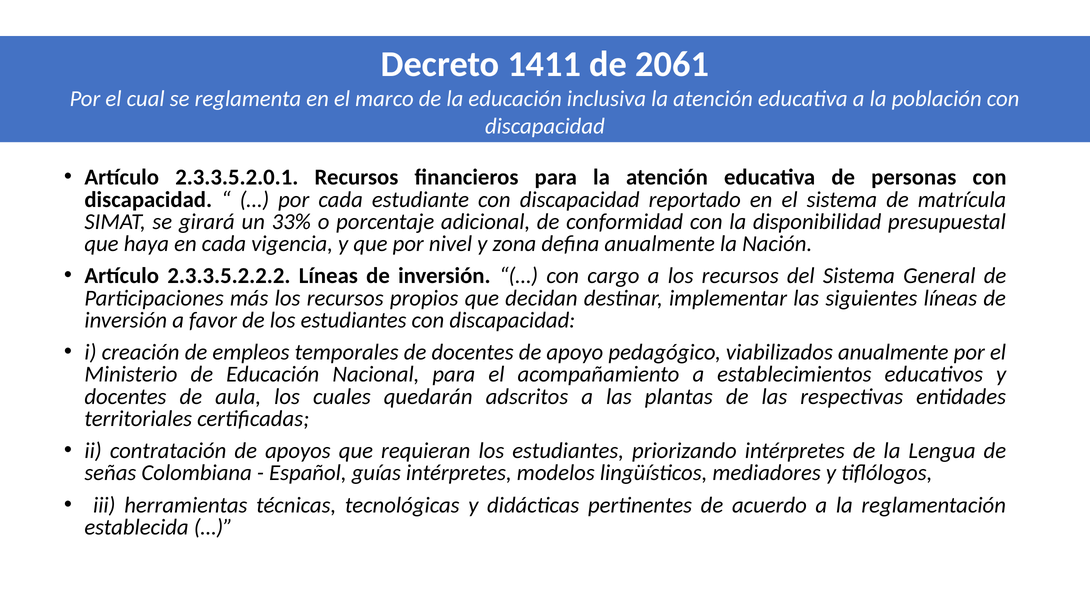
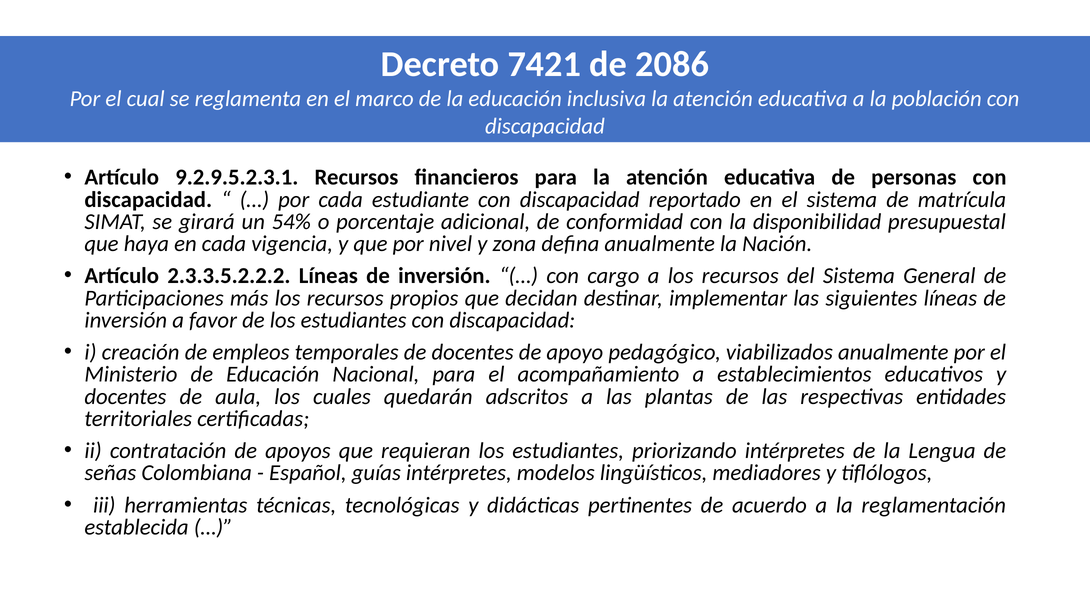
1411: 1411 -> 7421 (544, 64)
2061: 2061 -> 2086 (672, 64)
2.3.3.5.2.0.1: 2.3.3.5.2.0.1 -> 9.2.9.5.2.3.1 (237, 177)
33%: 33% -> 54% (291, 222)
